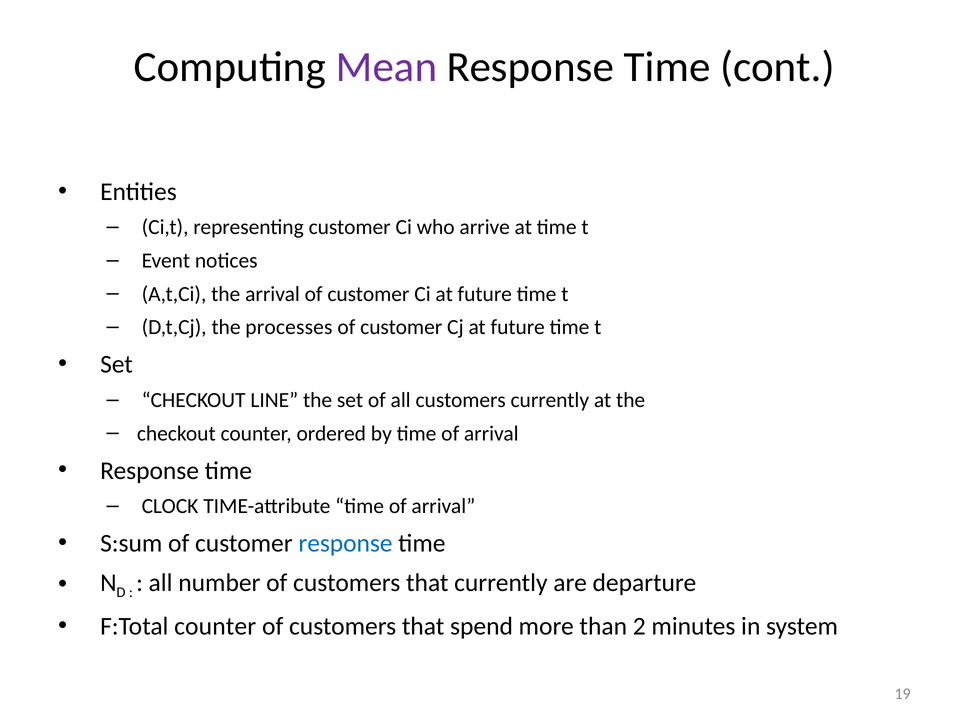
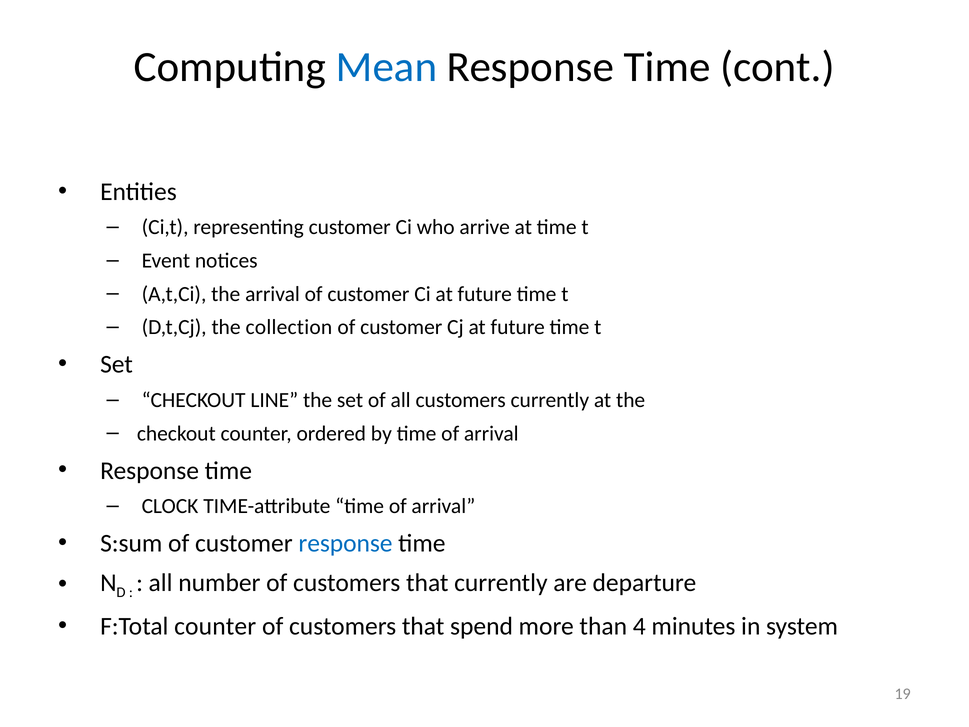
Mean colour: purple -> blue (386, 67)
processes: processes -> collection (289, 327)
2: 2 -> 4 (639, 626)
